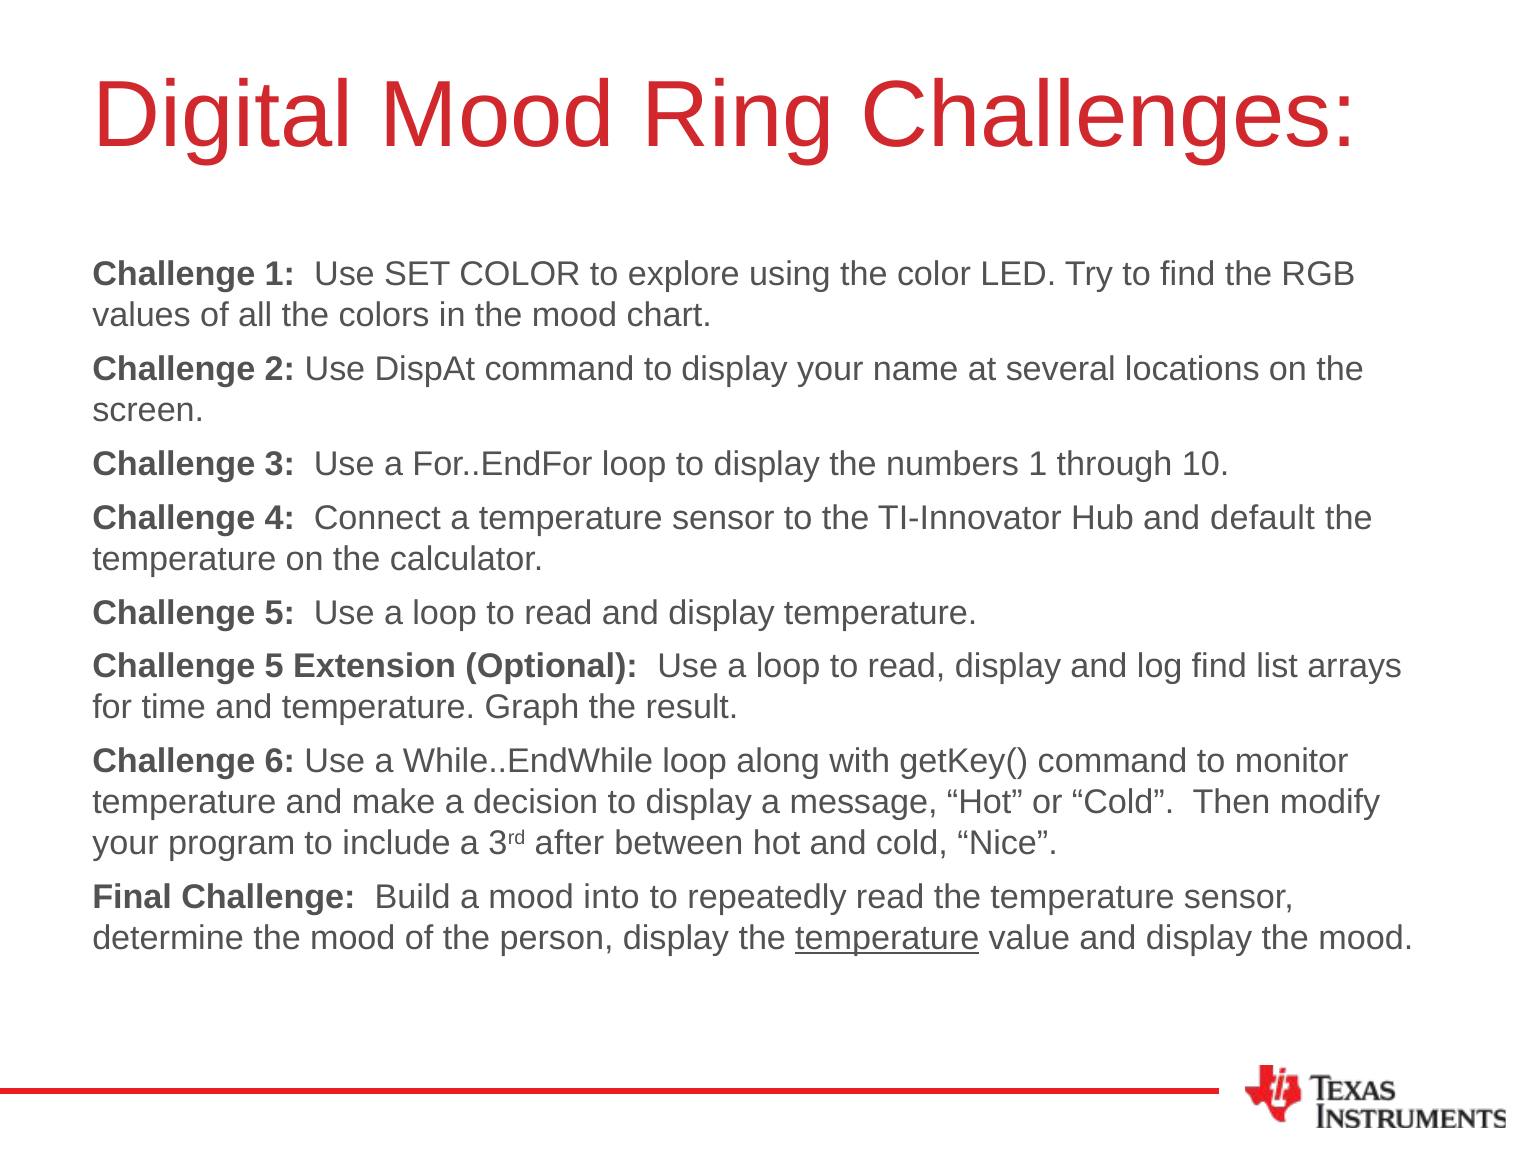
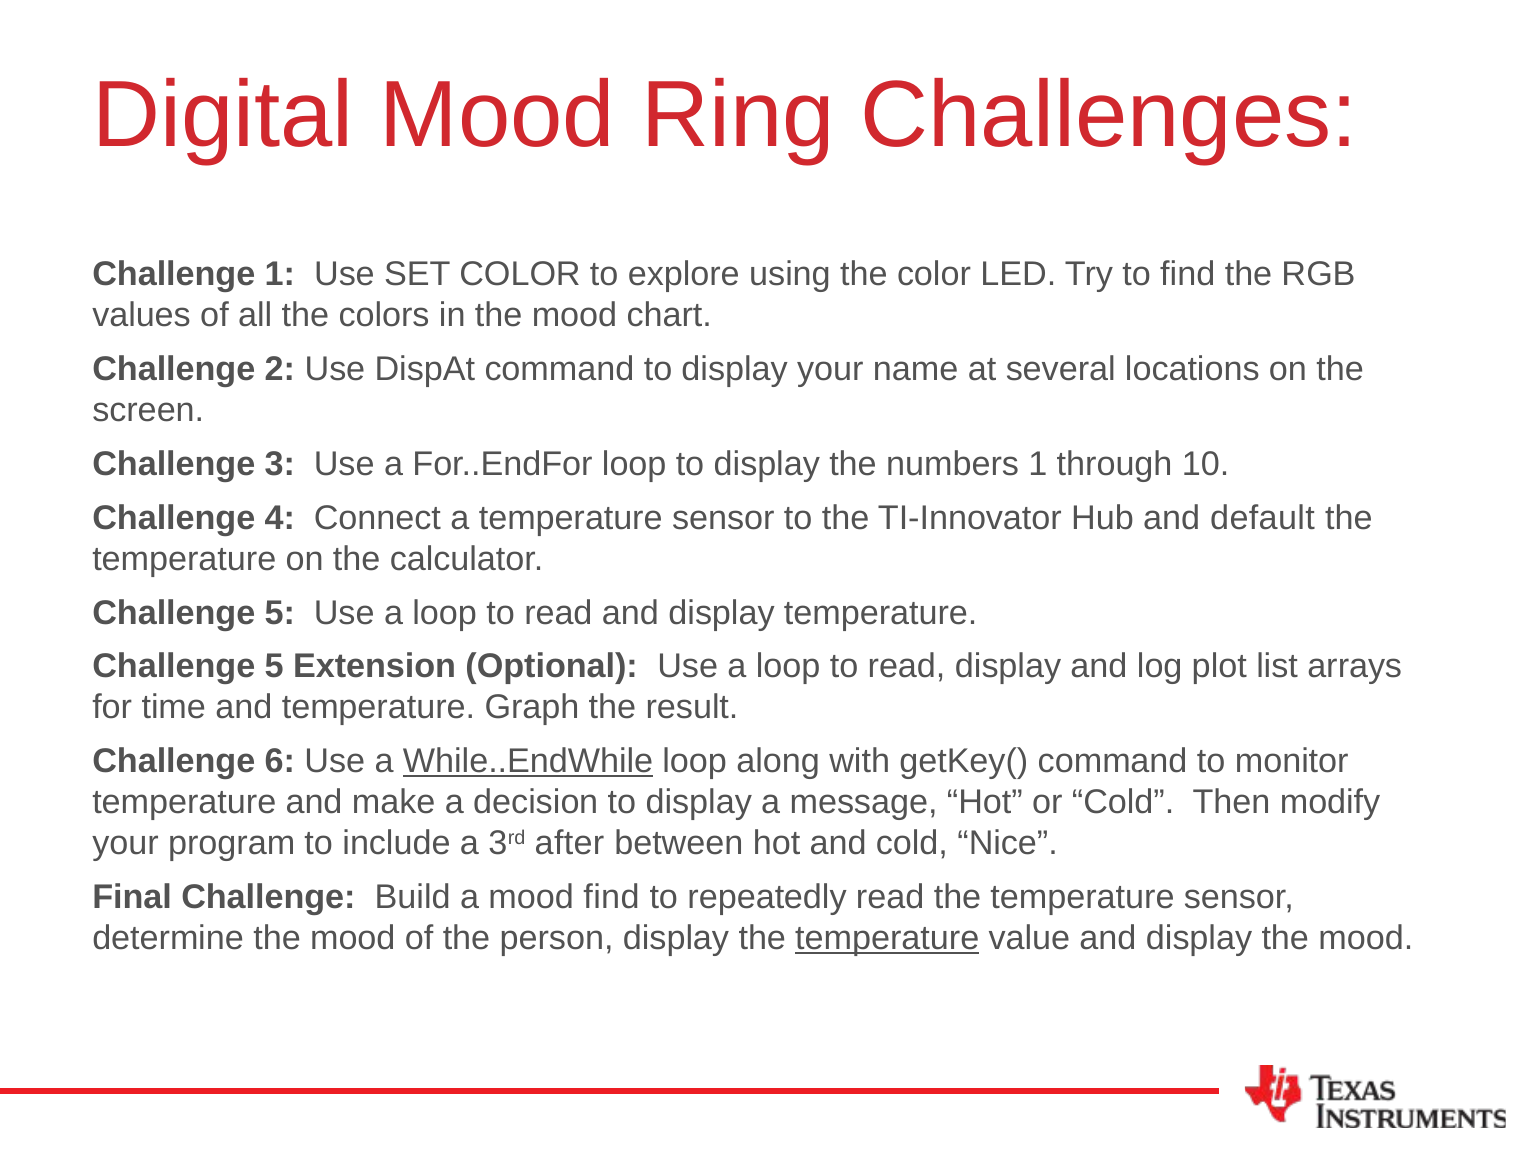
log find: find -> plot (1219, 667)
While..EndWhile underline: none -> present (528, 761)
mood into: into -> find (612, 897)
